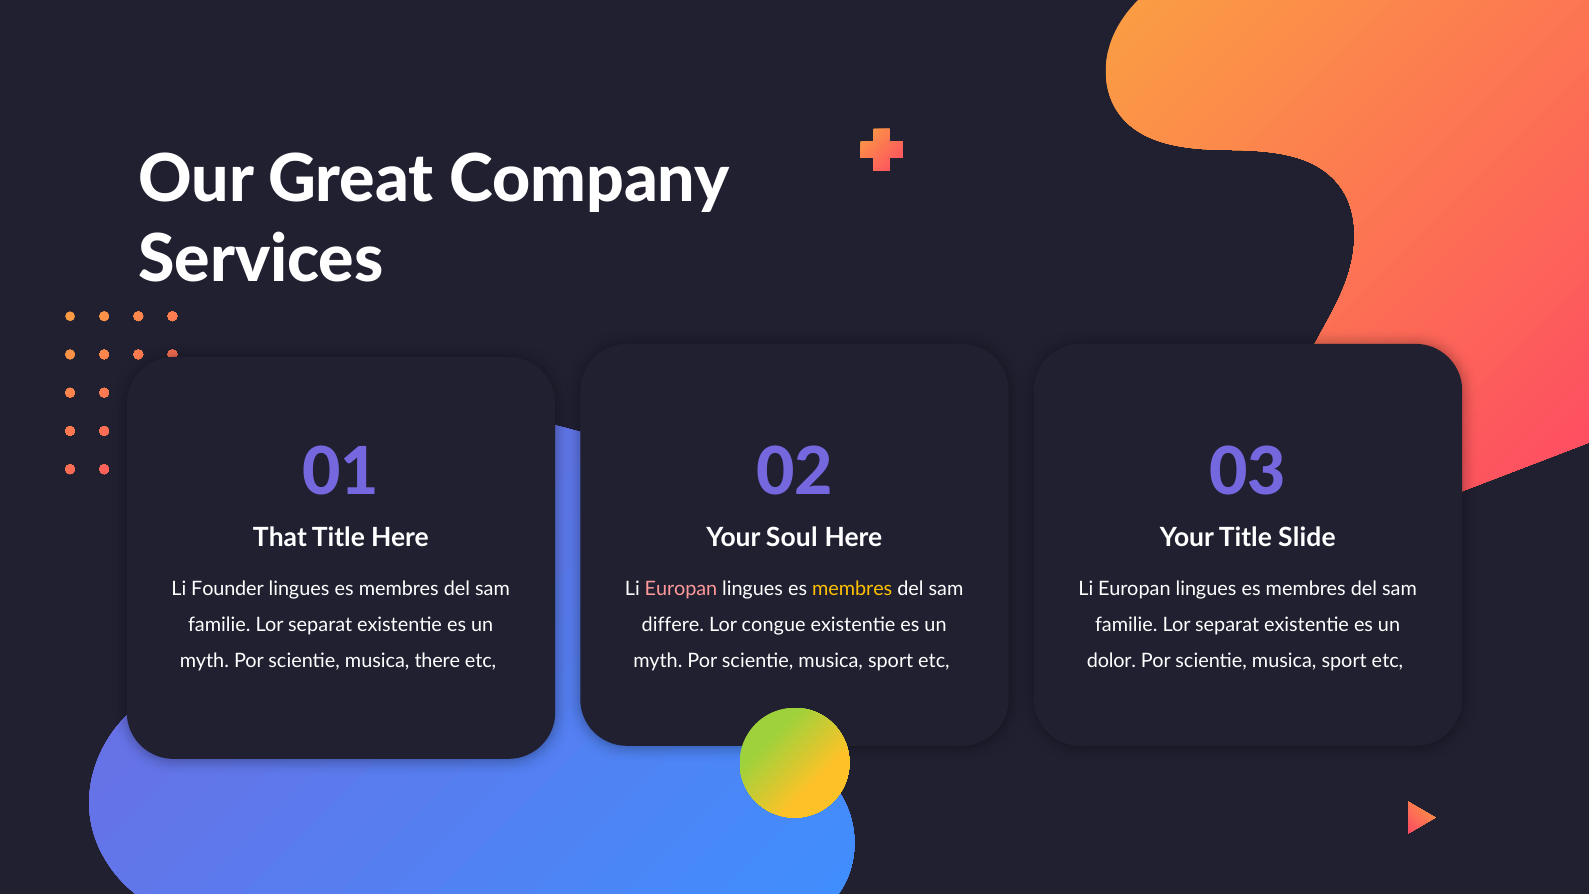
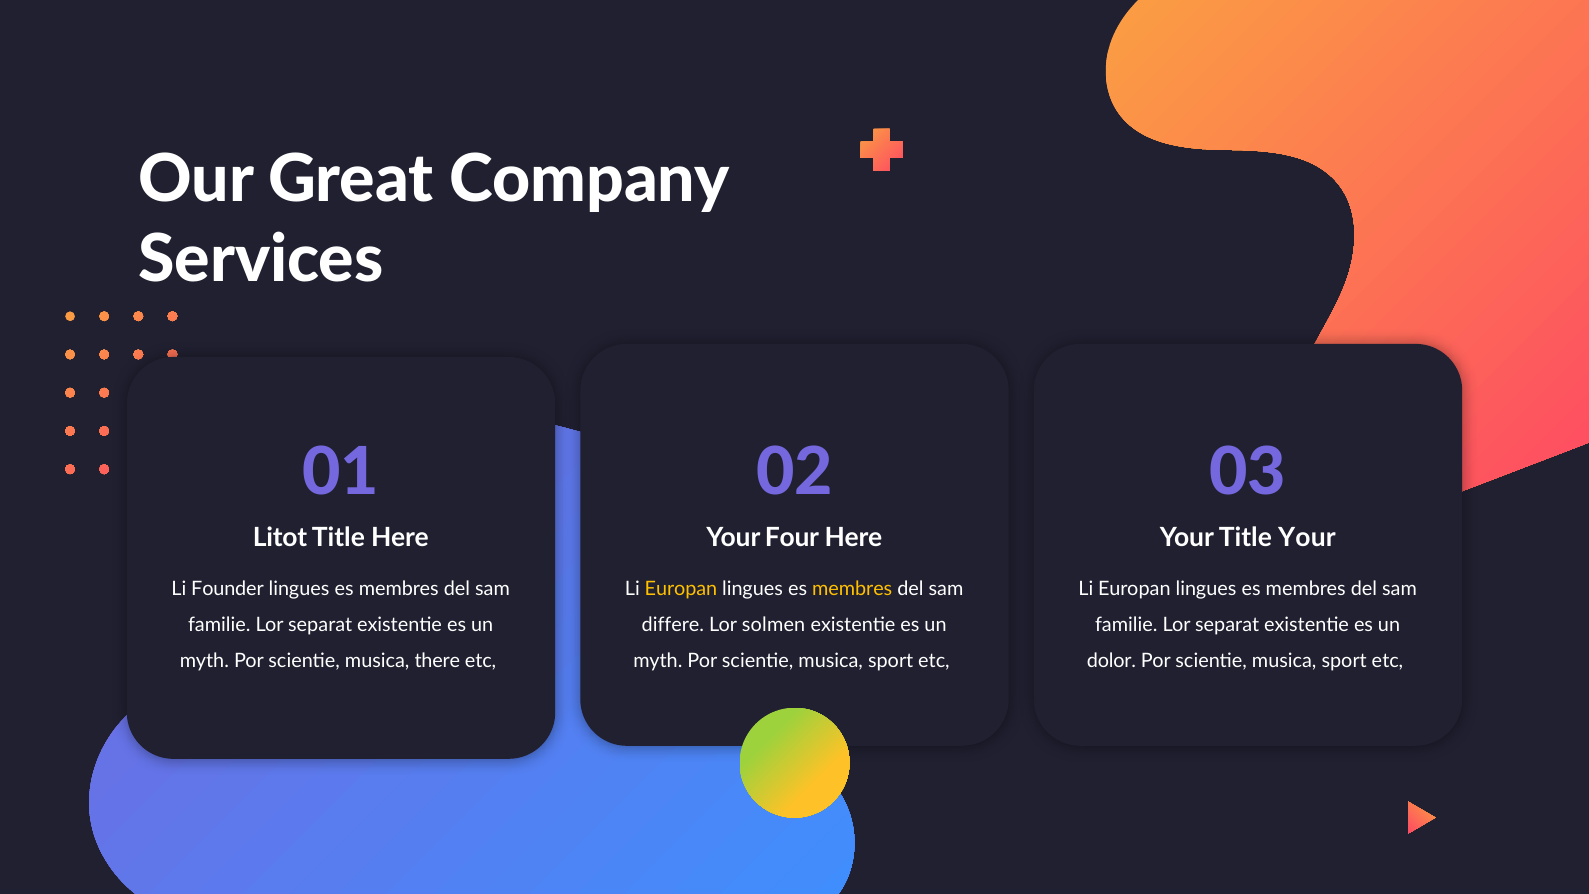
That: That -> Litot (280, 538)
Soul: Soul -> Four (792, 538)
Title Slide: Slide -> Your (1307, 538)
Europan colour: pink -> yellow (681, 589)
congue: congue -> solmen (774, 625)
